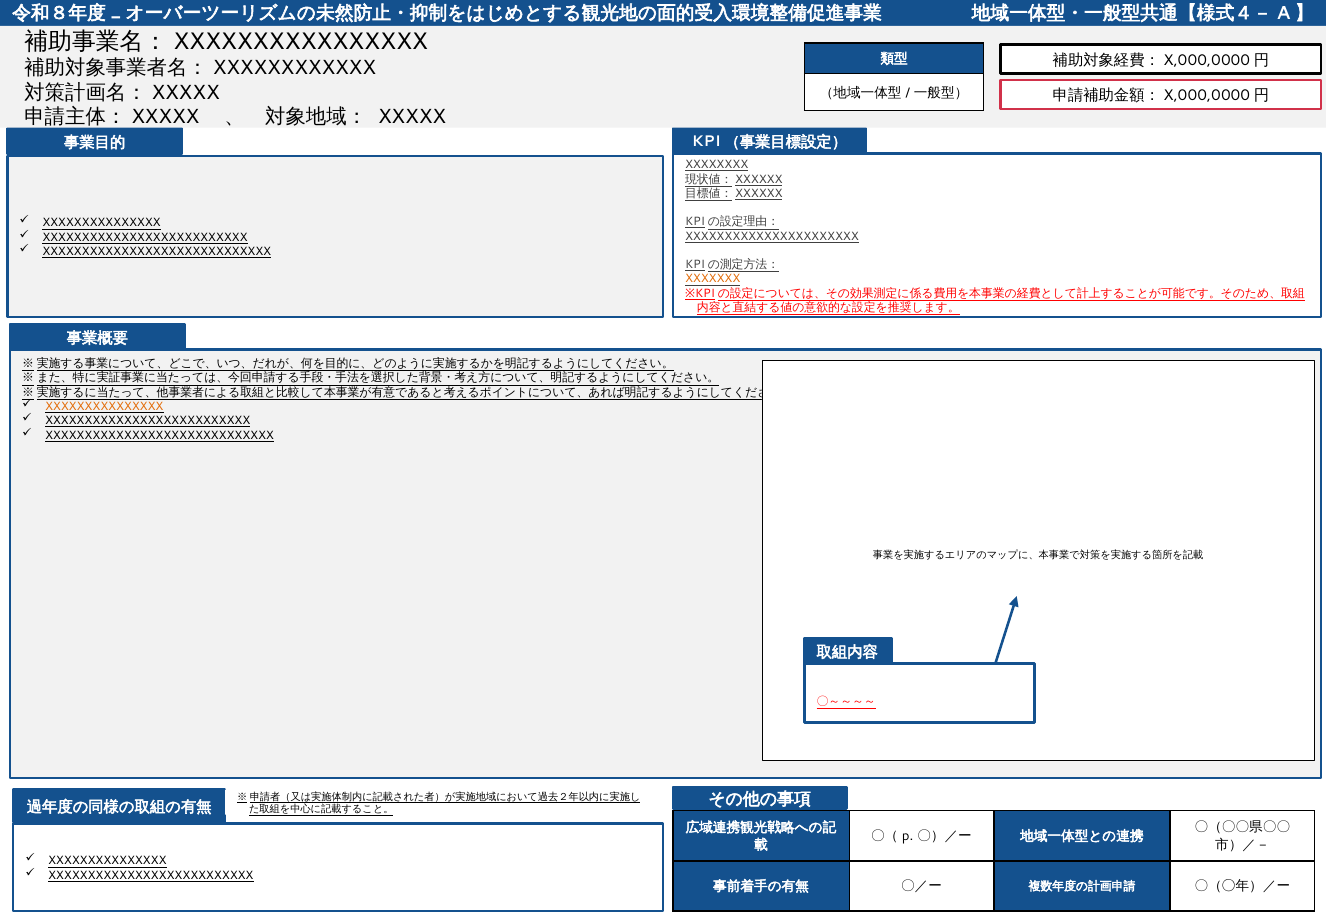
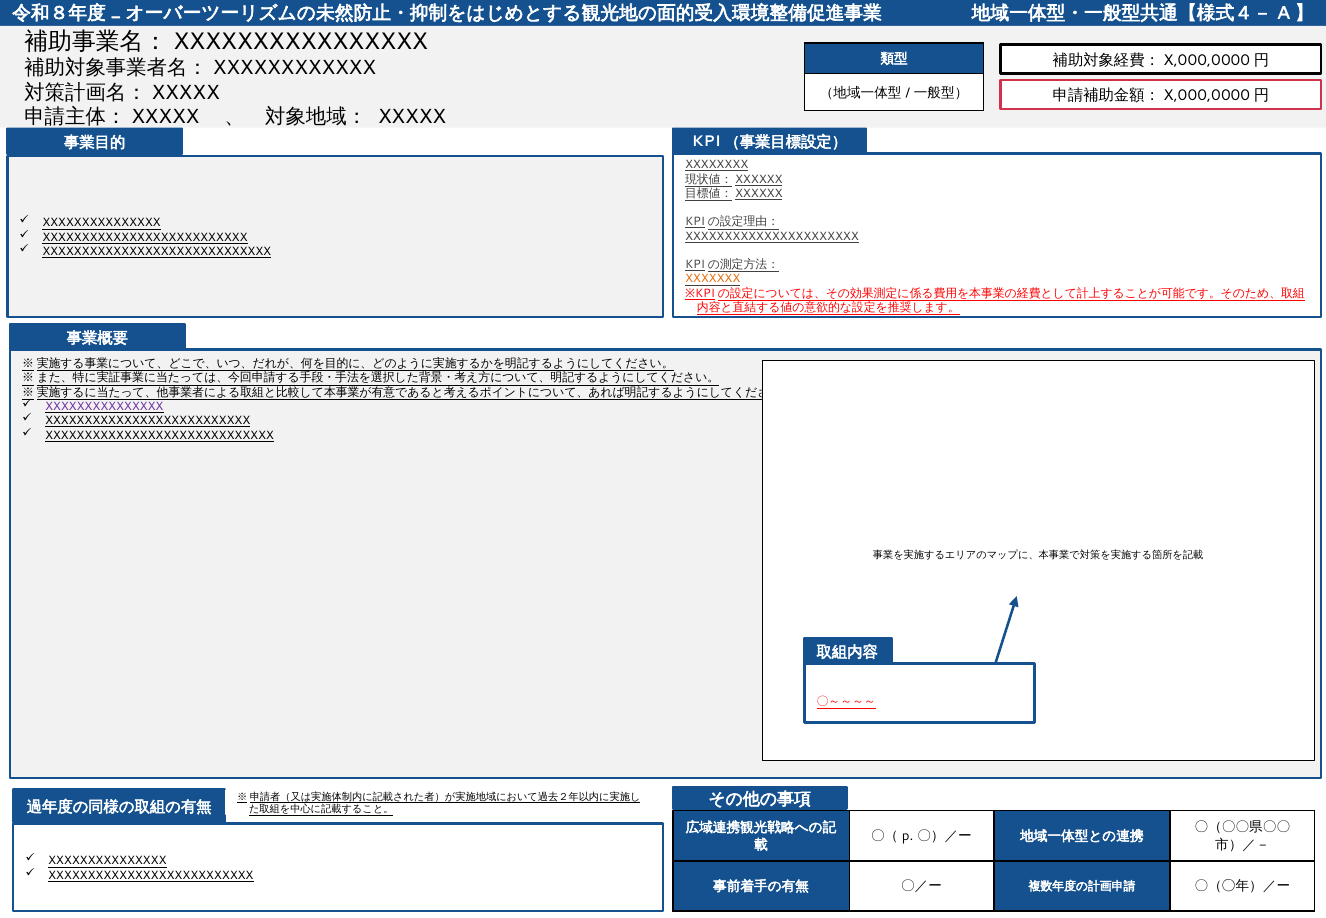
XXXXXXXXXXXXXXX colour: orange -> purple (104, 407)
